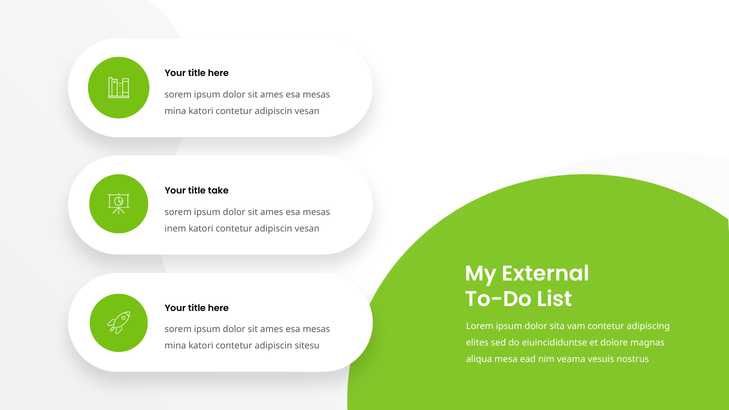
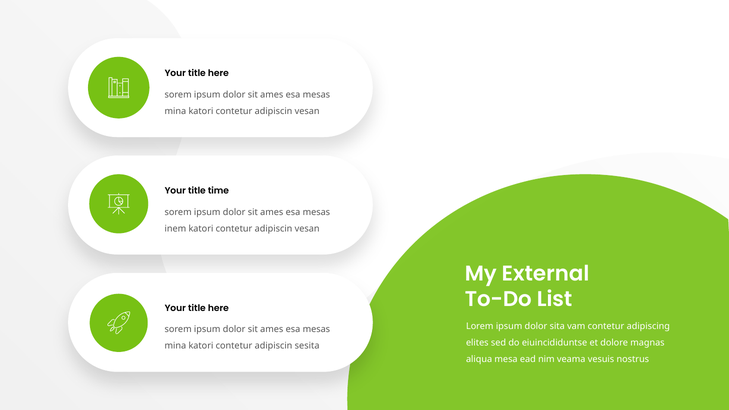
take: take -> time (218, 191)
sitesu: sitesu -> sesita (307, 346)
